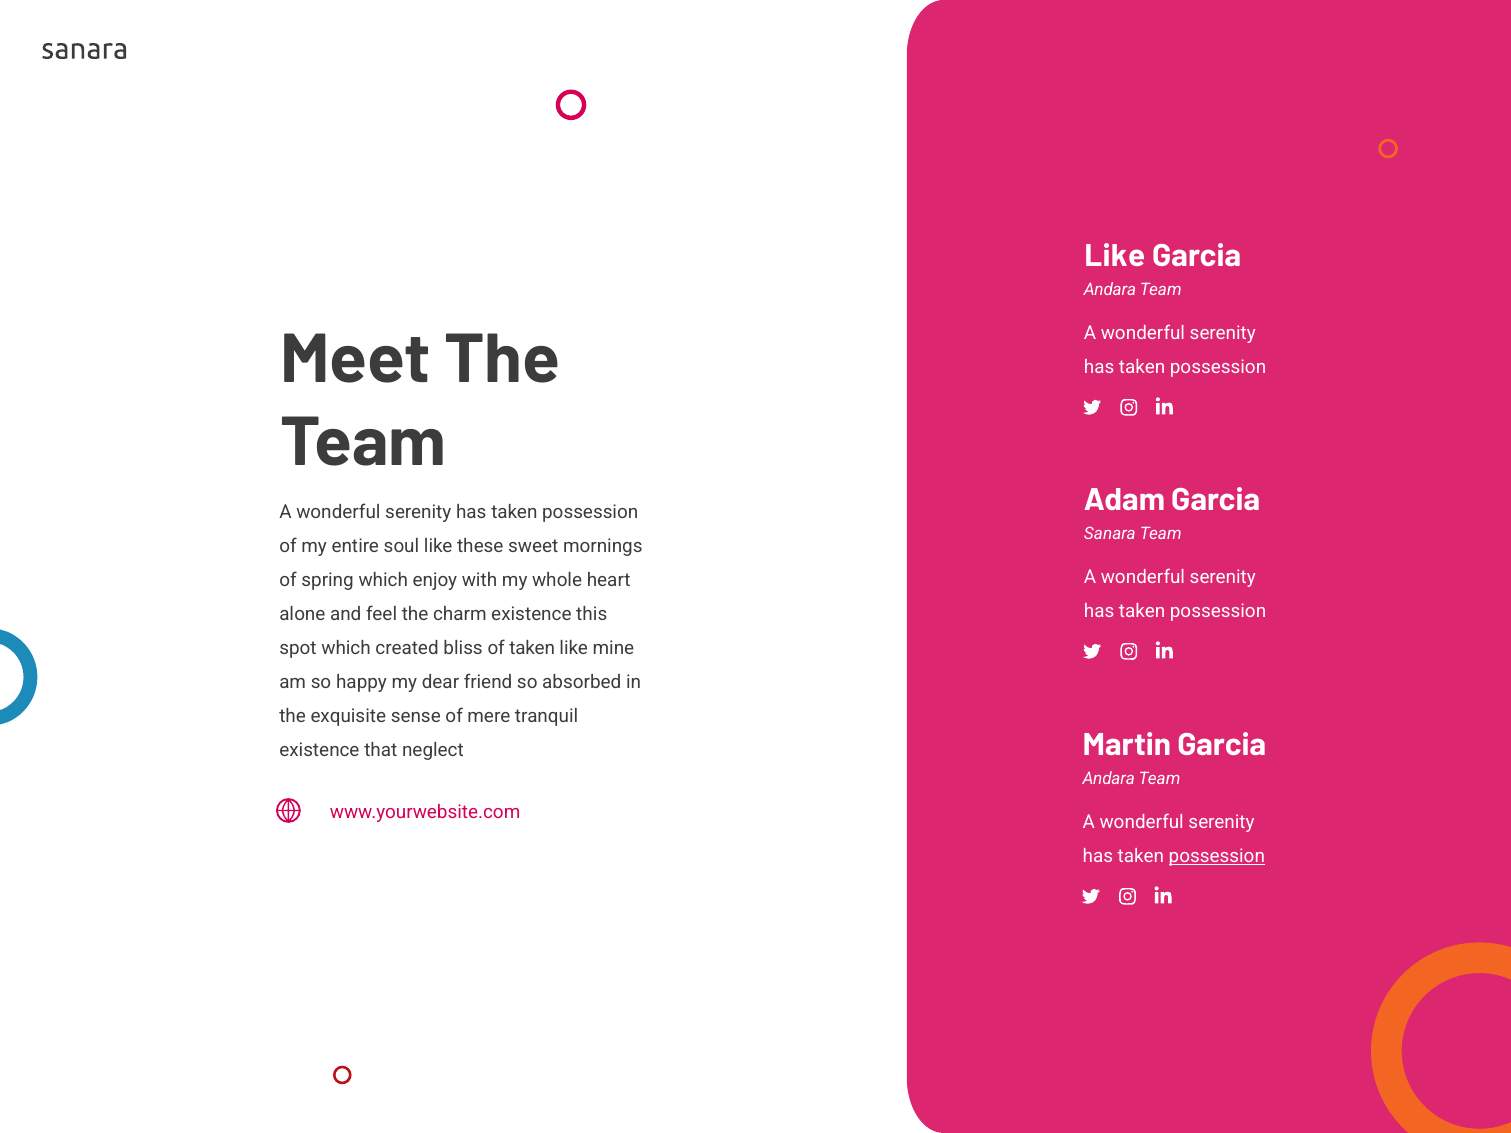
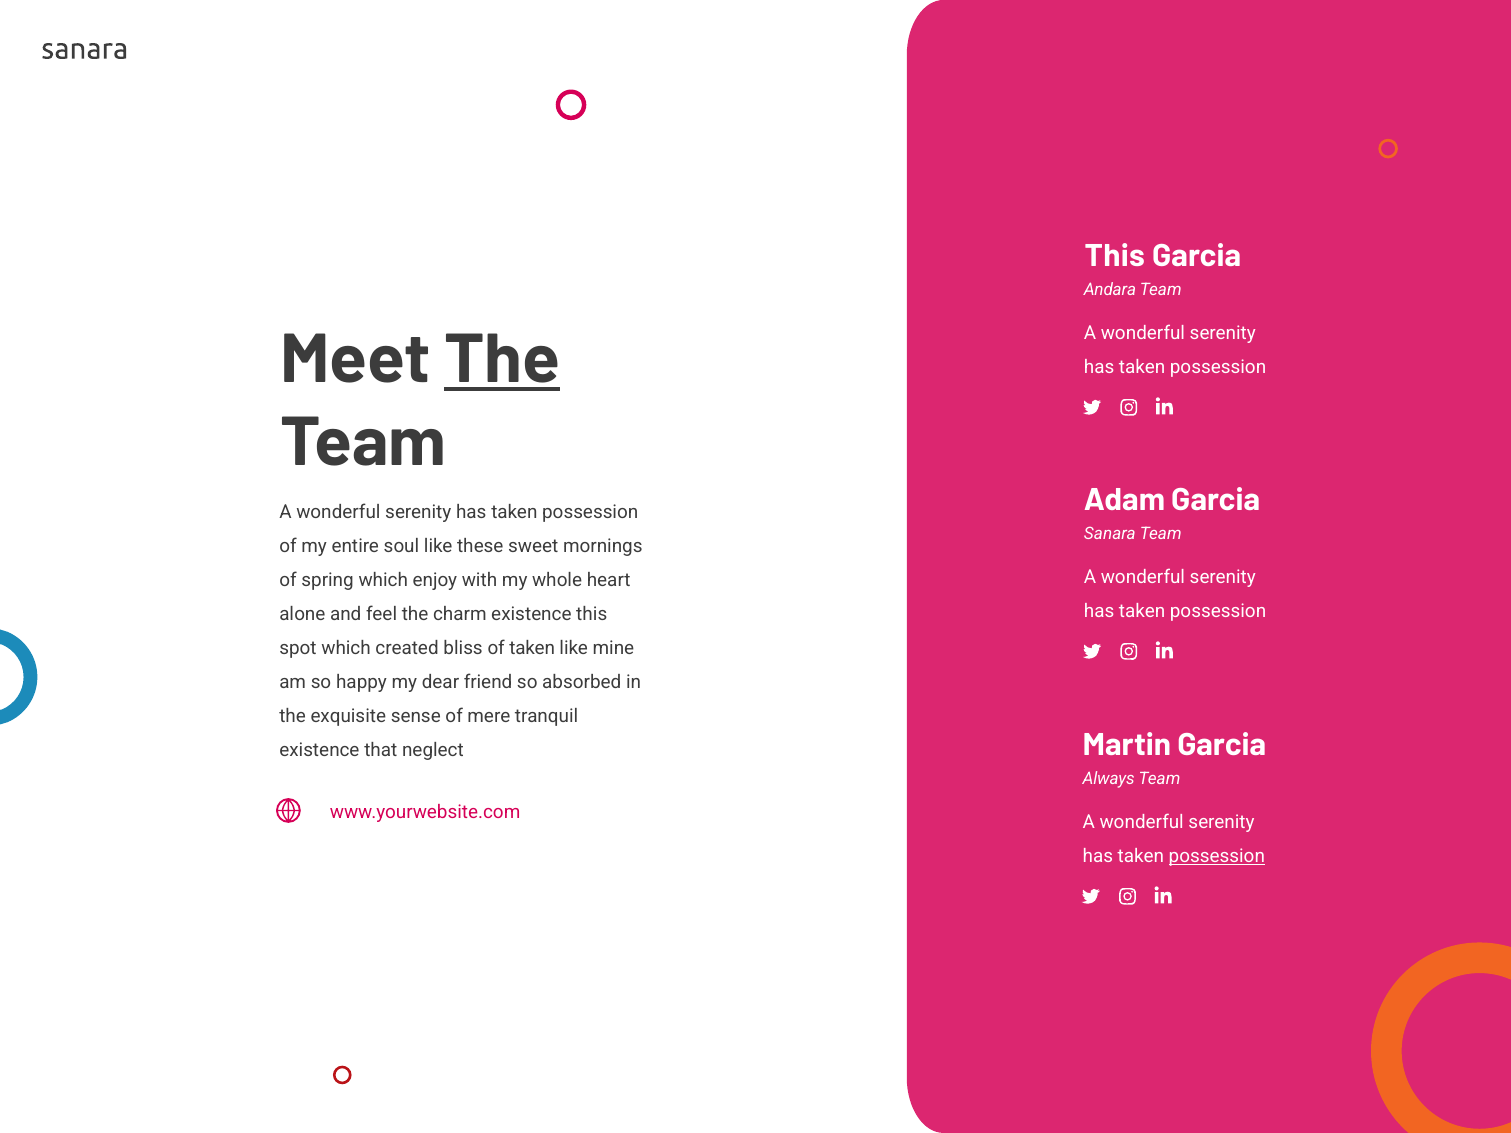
Like: Like -> This (1115, 256)
The underline: none -> present (502, 360)
Andara: Andara -> Always (1109, 779)
